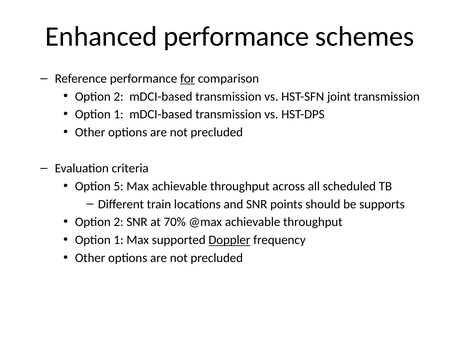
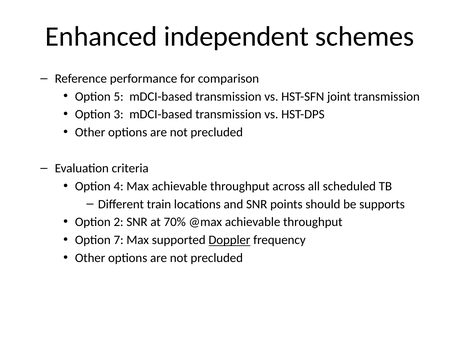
Enhanced performance: performance -> independent (236, 37)
for underline: present -> none (188, 78)
2: 2 -> 5 (119, 96)
1: 1 -> 3 (119, 114)
5: 5 -> 4 (119, 186)
1: 1 -> 7 (119, 240)
